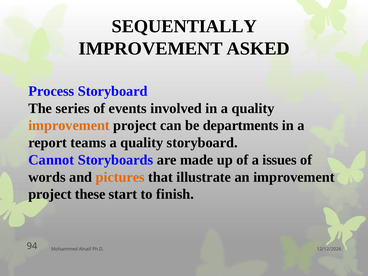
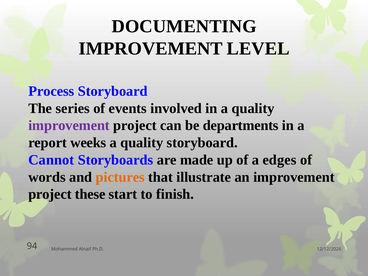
SEQUENTIALLY: SEQUENTIALLY -> DOCUMENTING (184, 26)
ASKED: ASKED -> LEVEL (258, 48)
improvement colour: orange -> purple (69, 125)
teams: teams -> weeks (88, 143)
issues: issues -> edges (279, 160)
